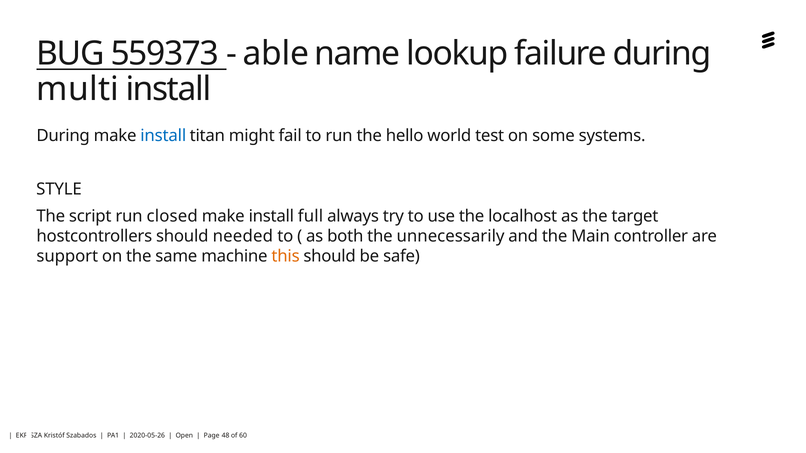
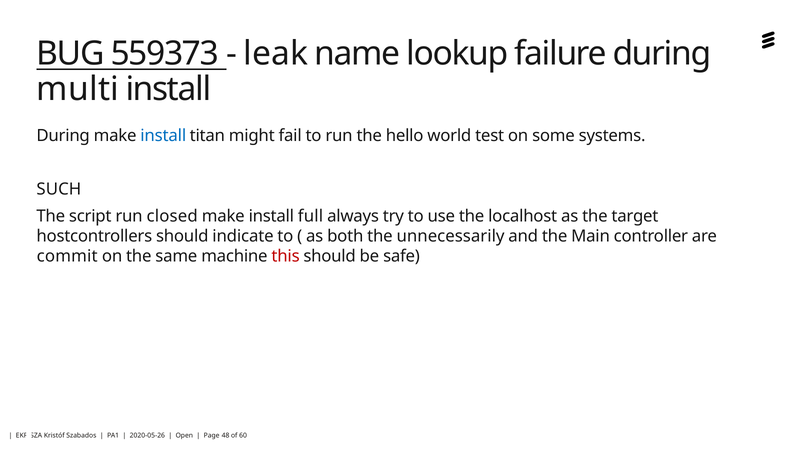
able: able -> leak (276, 54)
STYLE: STYLE -> SUCH (59, 189)
needed: needed -> indicate (243, 236)
support: support -> commit (67, 257)
this colour: orange -> red (286, 257)
